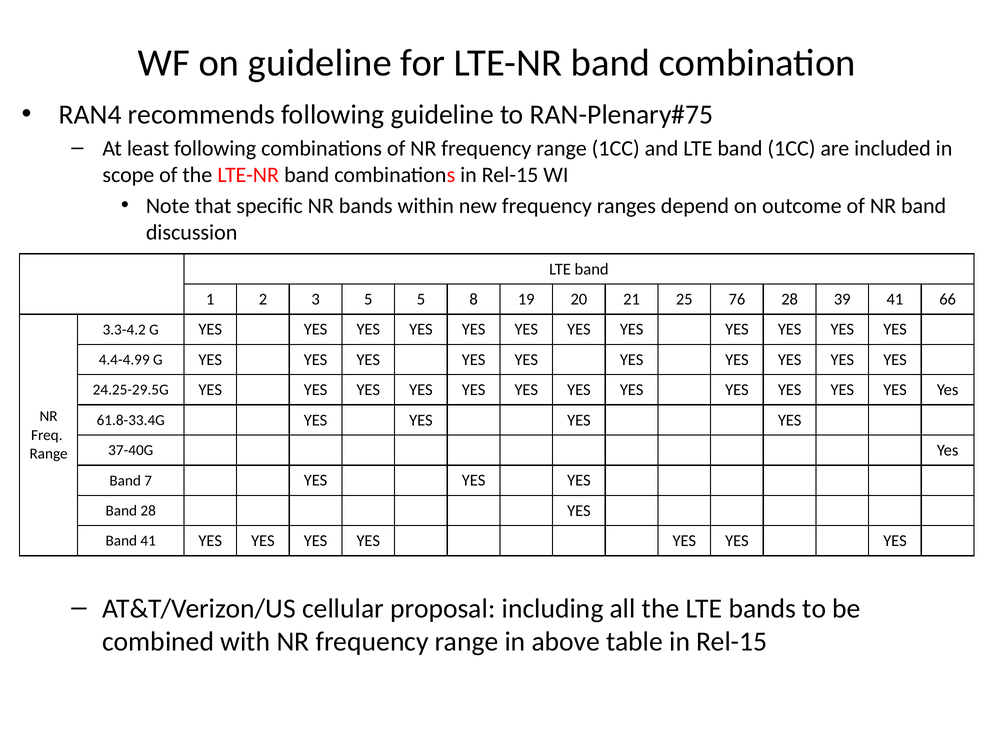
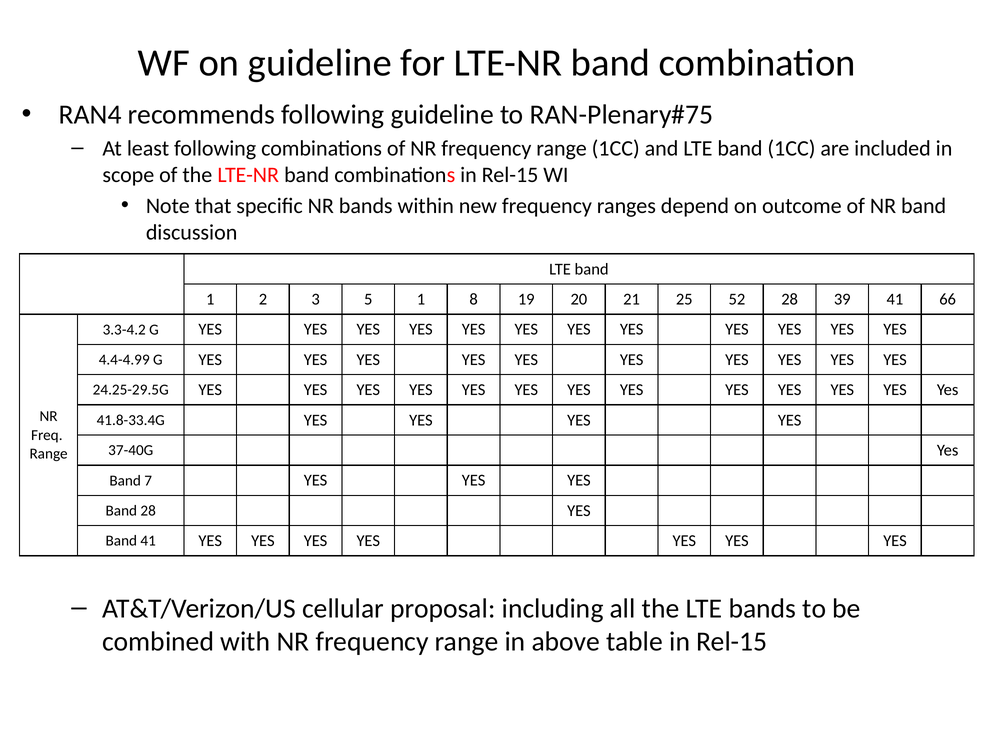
5 5: 5 -> 1 (421, 299)
76: 76 -> 52 (737, 299)
61.8-33.4G: 61.8-33.4G -> 41.8-33.4G (131, 420)
